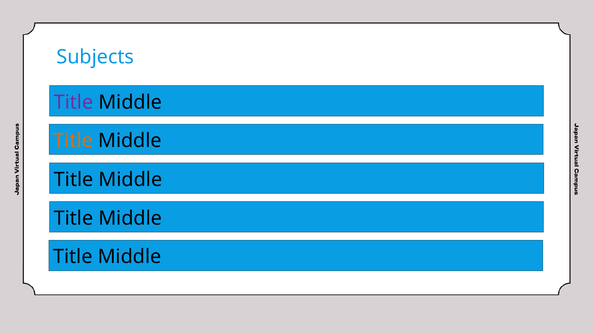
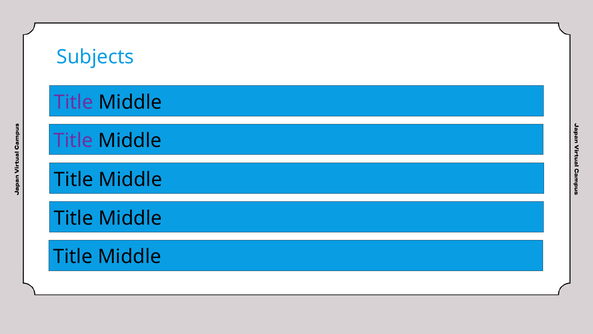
Title colour: orange -> purple (73, 141)
